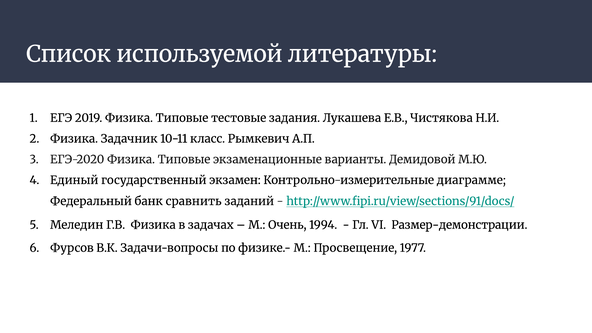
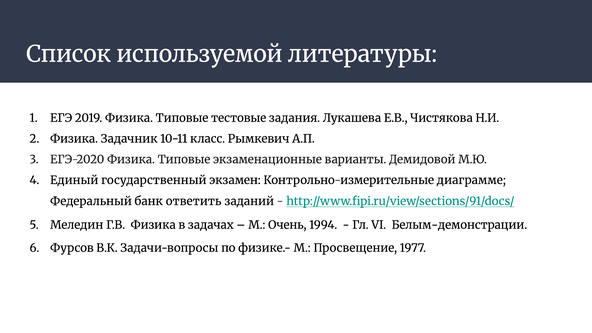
сравнить: сравнить -> ответить (194, 201)
Размер-демонстрации: Размер-демонстрации -> Белым-демонстрации (459, 225)
